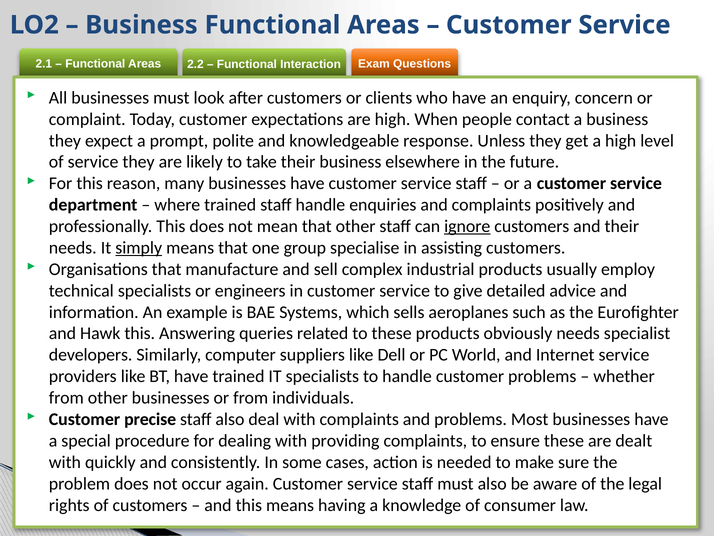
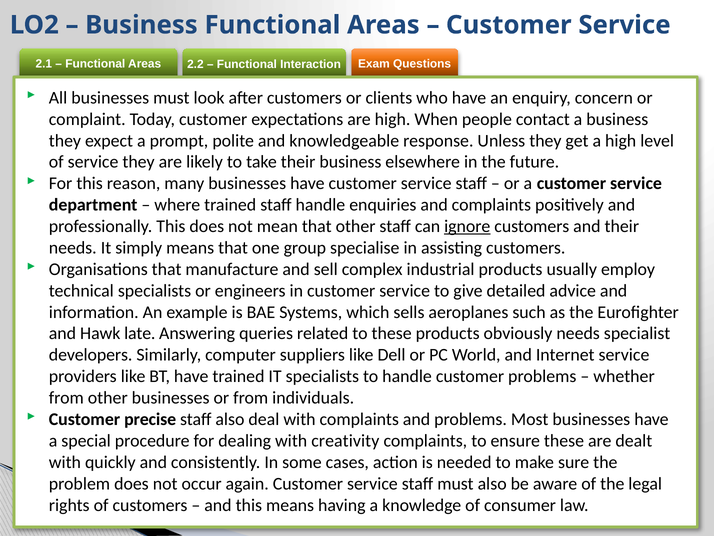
simply underline: present -> none (139, 248)
Hawk this: this -> late (140, 333)
providing: providing -> creativity (345, 440)
